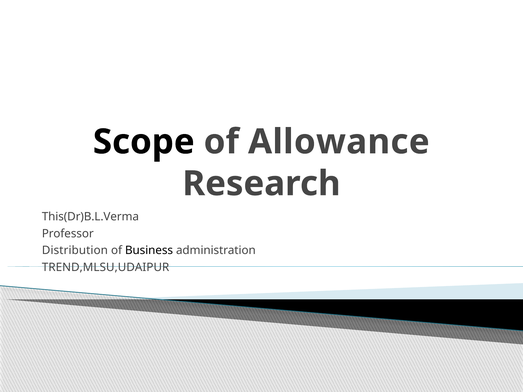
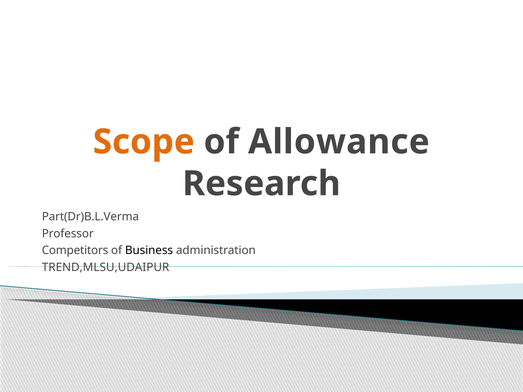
Scope colour: black -> orange (144, 142)
This(Dr)B.L.Verma: This(Dr)B.L.Verma -> Part(Dr)B.L.Verma (90, 217)
Distribution: Distribution -> Competitors (75, 251)
